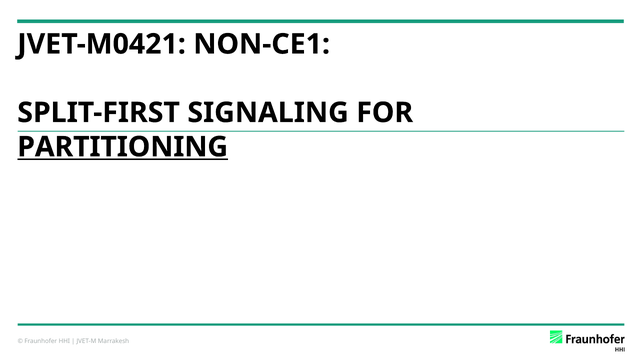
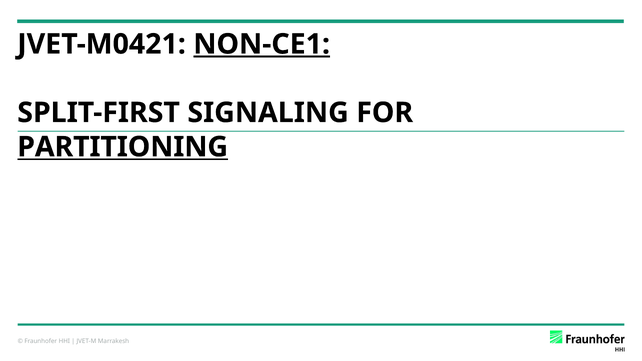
NON-CE1 underline: none -> present (262, 44)
